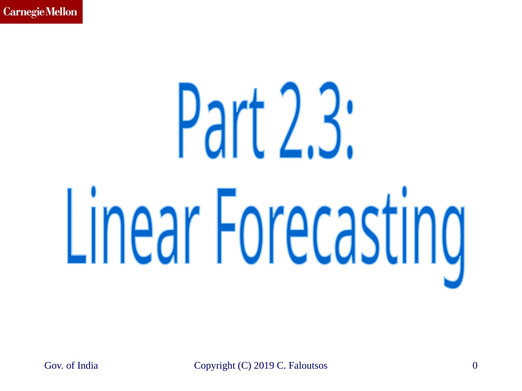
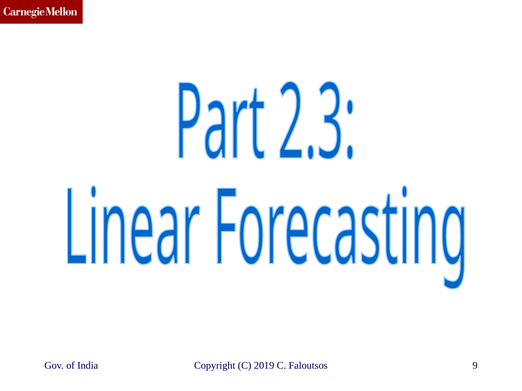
0: 0 -> 9 (475, 366)
